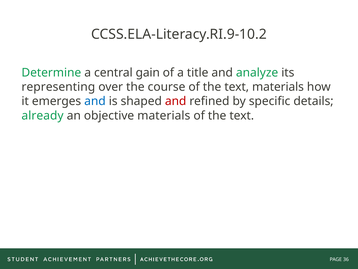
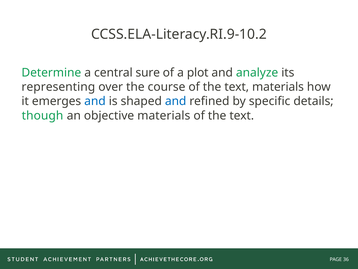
gain: gain -> sure (148, 72)
title: title -> plot (198, 72)
and colour: red -> blue (176, 101)
already: already -> though (43, 115)
